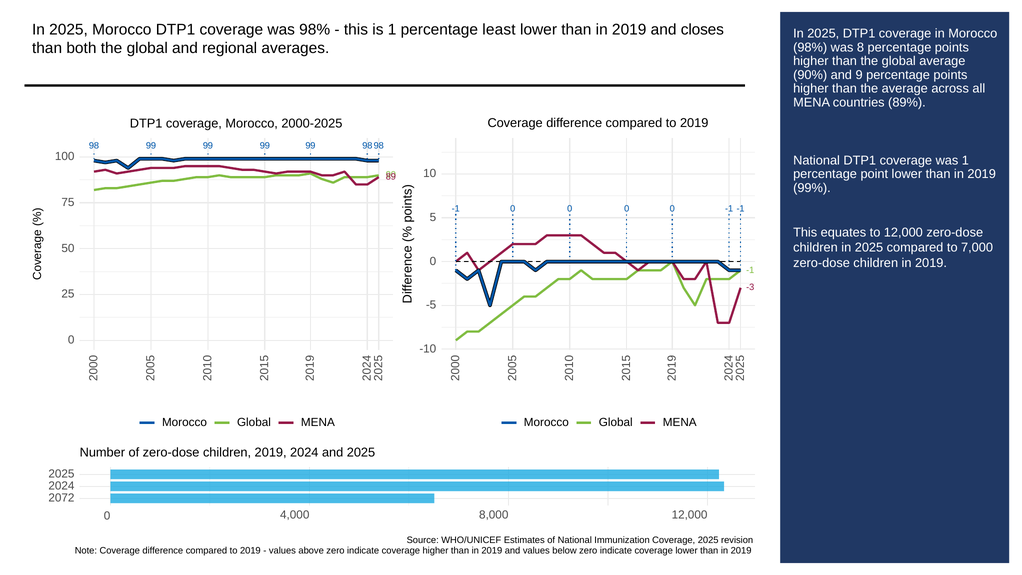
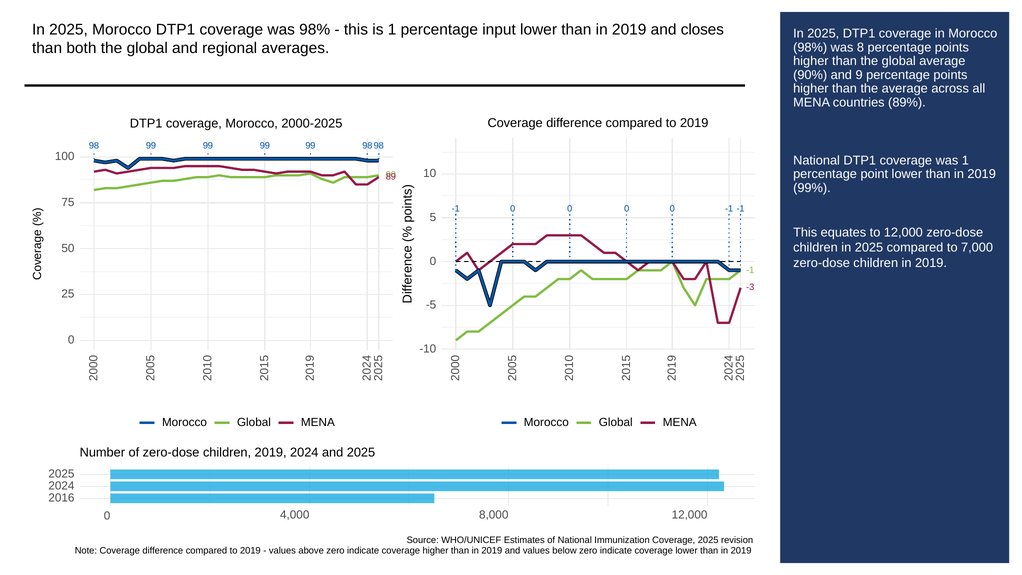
least: least -> input (499, 29)
2072: 2072 -> 2016 (61, 498)
